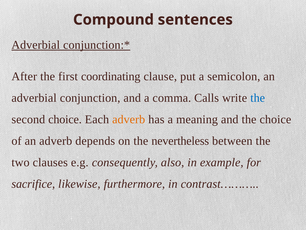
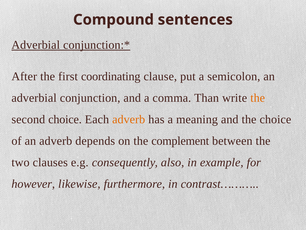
Calls: Calls -> Than (207, 98)
the colour: blue -> orange (258, 98)
nevertheless: nevertheless -> complement (180, 141)
sacrifice: sacrifice -> however (33, 184)
